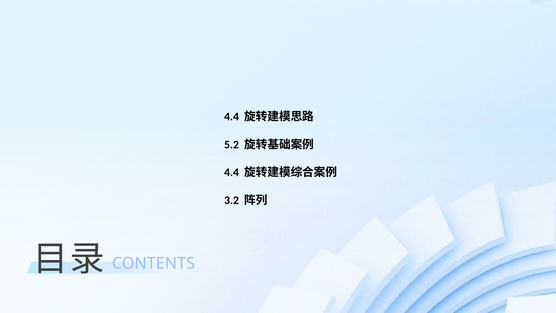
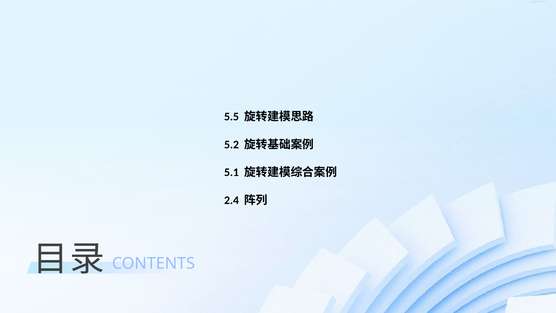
4.4: 4.4 -> 5.5 (232, 117)
4.4: 4.4 -> 5.1 (232, 172)
3.2: 3.2 -> 2.4 (232, 200)
